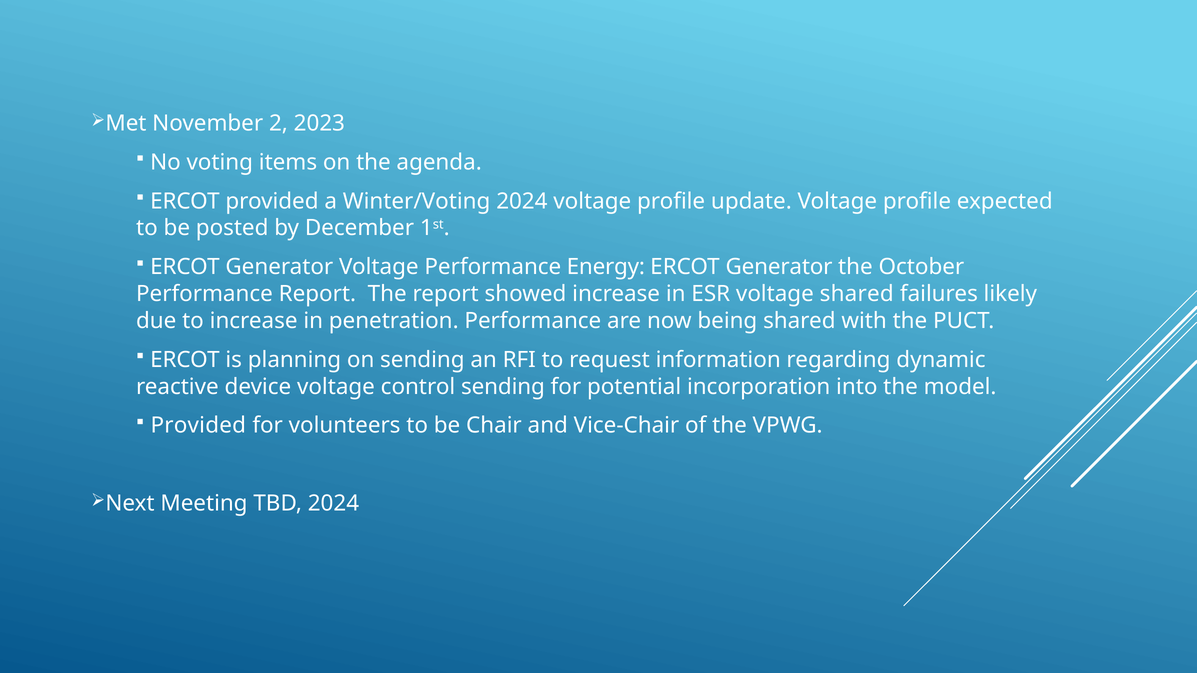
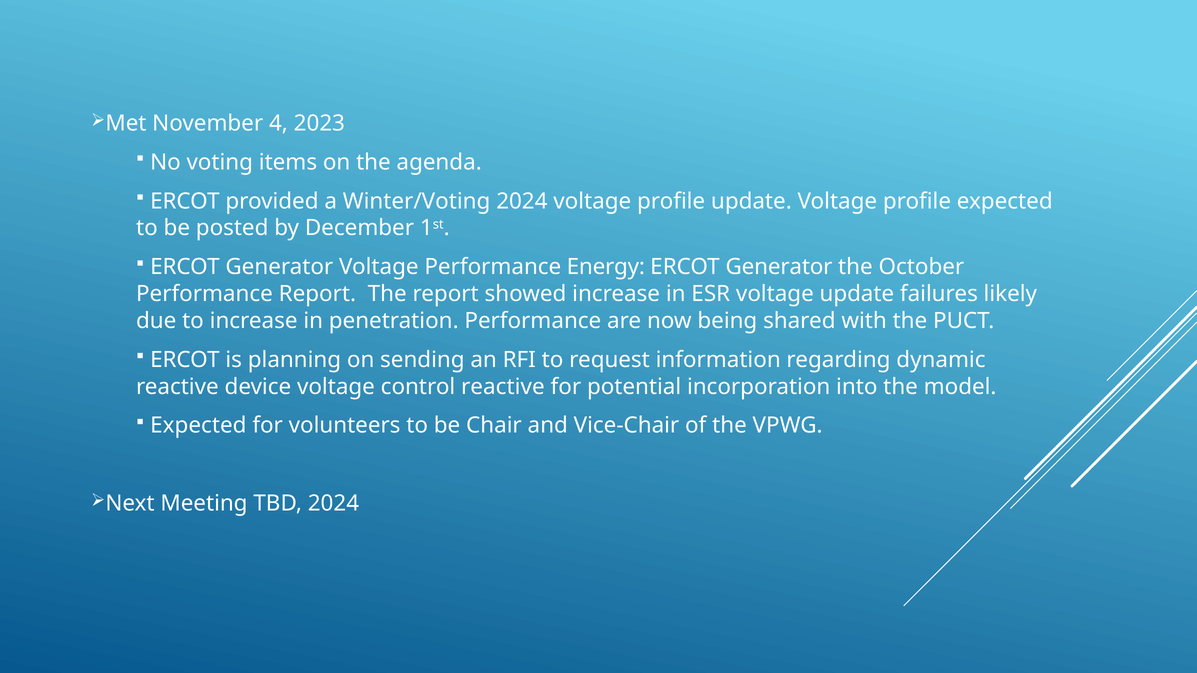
2: 2 -> 4 (278, 123)
voltage shared: shared -> update (857, 294)
control sending: sending -> reactive (503, 387)
Provided: Provided -> Expected (198, 426)
